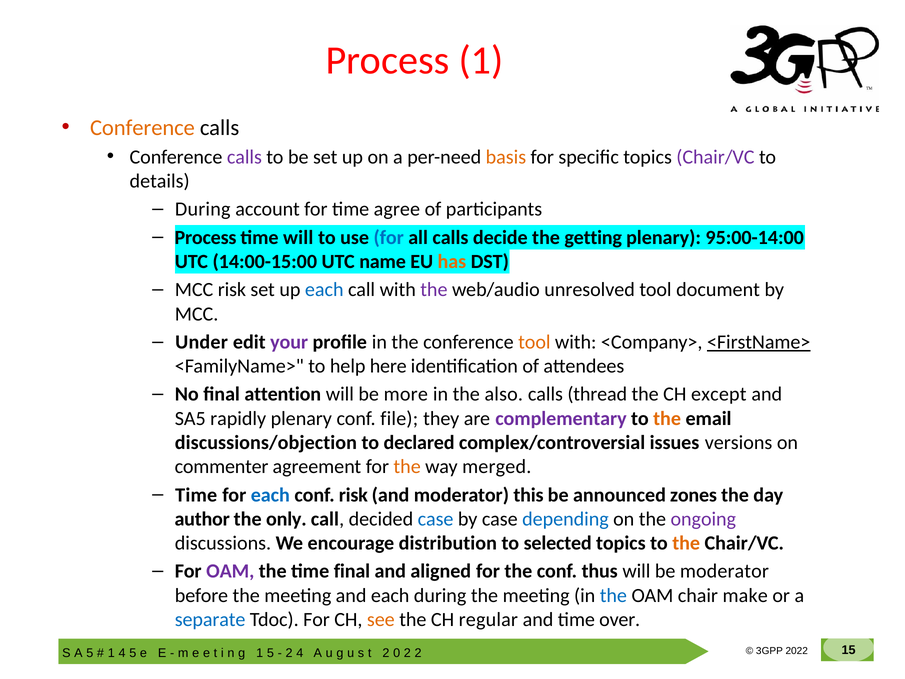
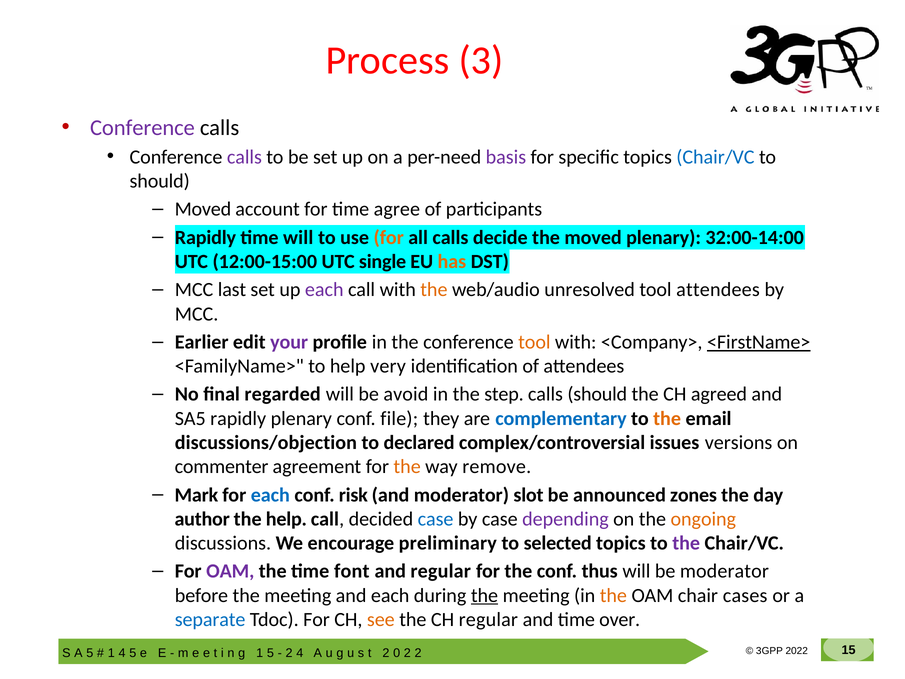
Process 1: 1 -> 3 (481, 61)
Conference colour: orange -> purple (142, 127)
basis colour: orange -> purple (506, 157)
Chair/VC colour: purple -> blue (715, 157)
details: details -> should (160, 181)
During: During -> Moved (203, 209)
Process: Process -> Rapidly (205, 237)
for colour: blue -> orange (389, 237)
the getting: getting -> moved (593, 237)
95:00-14:00: 95:00-14:00 -> 32:00-14:00 (755, 237)
14:00-15:00: 14:00-15:00 -> 12:00-15:00 (265, 262)
name: name -> single (383, 262)
MCC risk: risk -> last (232, 290)
each colour: blue -> purple (324, 290)
the colour: purple -> orange (434, 290)
tool document: document -> attendees (718, 290)
Under: Under -> Earlier (202, 342)
here: here -> very (388, 366)
attention: attention -> regarded (283, 394)
more: more -> avoid (406, 394)
also: also -> step (504, 394)
calls thread: thread -> should (597, 394)
except: except -> agreed (719, 394)
complementary colour: purple -> blue (561, 418)
merged: merged -> remove (497, 467)
Time: Time -> Mark (196, 495)
this: this -> slot (528, 495)
the only: only -> help (286, 519)
depending colour: blue -> purple (565, 519)
ongoing colour: purple -> orange (703, 519)
distribution: distribution -> preliminary (448, 543)
the colour: orange -> purple (686, 543)
time final: final -> font (352, 571)
and aligned: aligned -> regular (441, 571)
the underline: none -> present (484, 595)
the colour: blue -> orange (613, 595)
make: make -> cases (745, 595)
